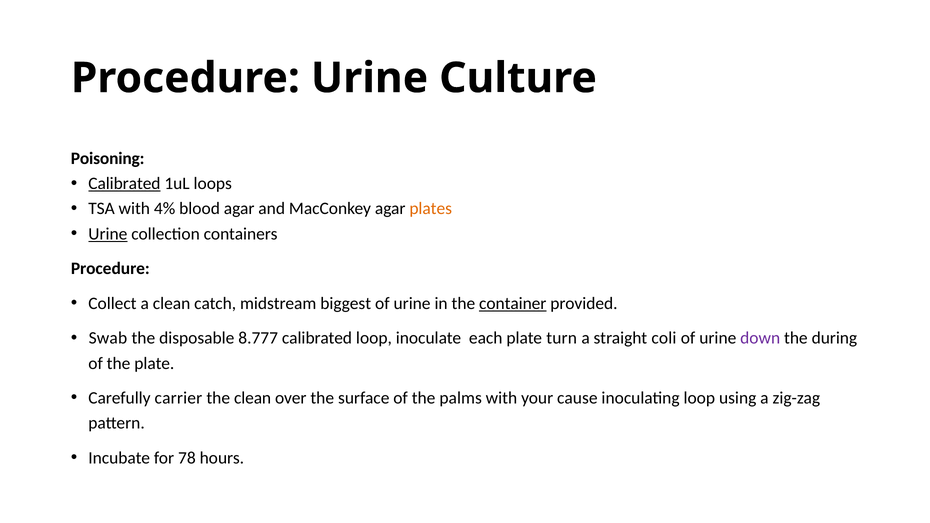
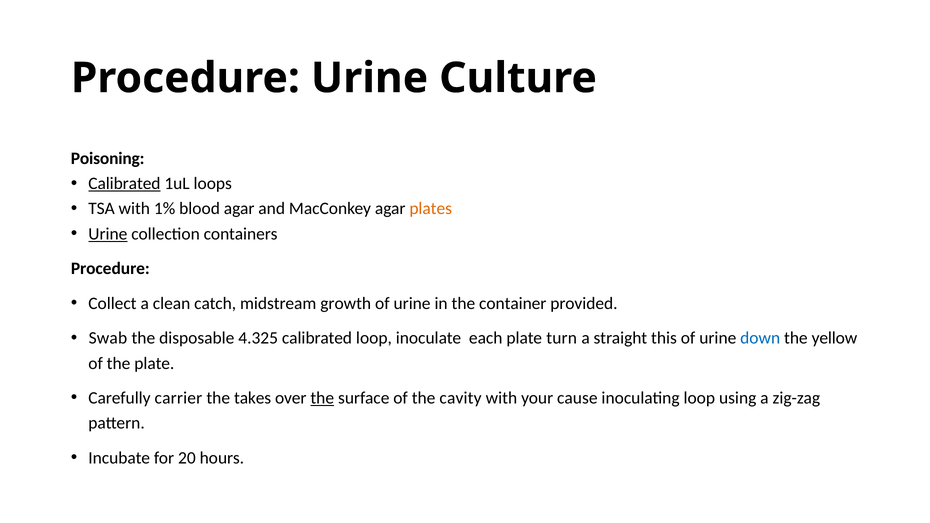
4%: 4% -> 1% (165, 209)
biggest: biggest -> growth (346, 303)
container underline: present -> none (513, 303)
8.777: 8.777 -> 4.325 (258, 338)
coli: coli -> this (664, 338)
down colour: purple -> blue (760, 338)
during: during -> yellow (834, 338)
the clean: clean -> takes (253, 398)
the underline: none -> present (322, 398)
palms: palms -> cavity (461, 398)
78: 78 -> 20 (187, 458)
